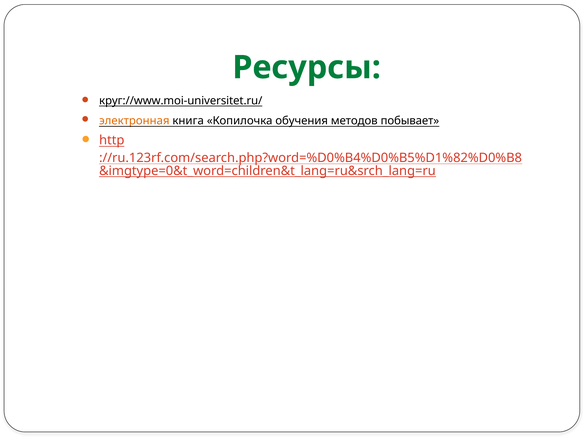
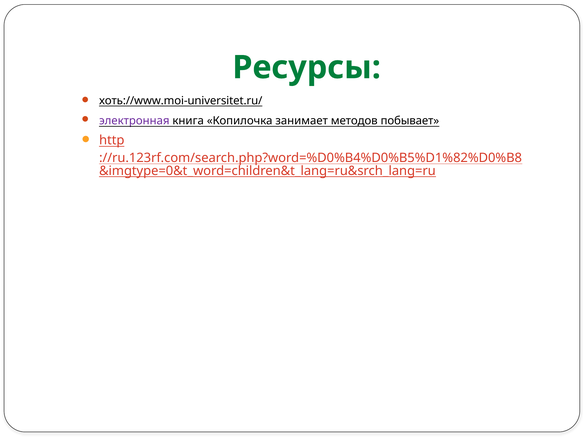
круг://www.moi-universitet.ru/: круг://www.moi-universitet.ru/ -> хоть://www.moi-universitet.ru/ (181, 101)
электронная colour: orange -> purple (134, 121)
обучения: обучения -> занимает (302, 121)
